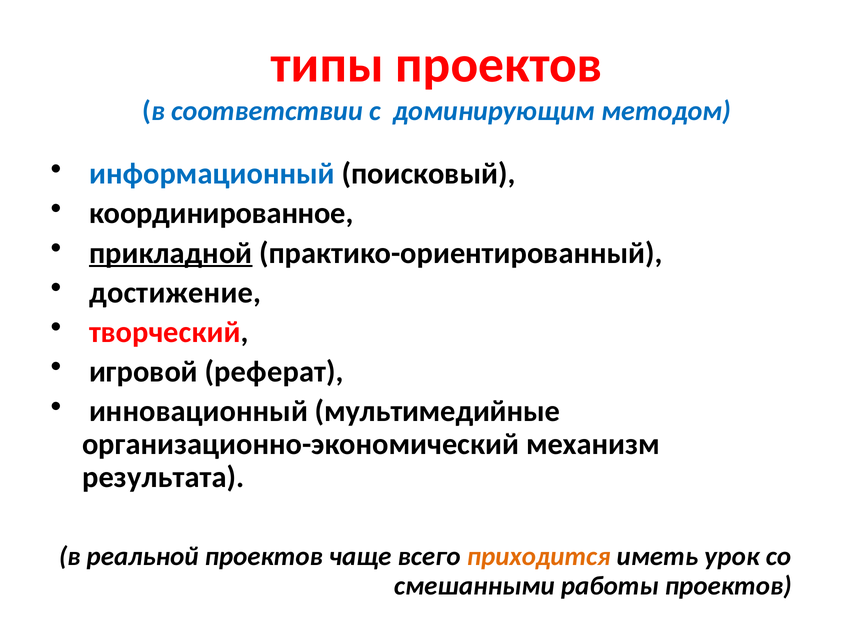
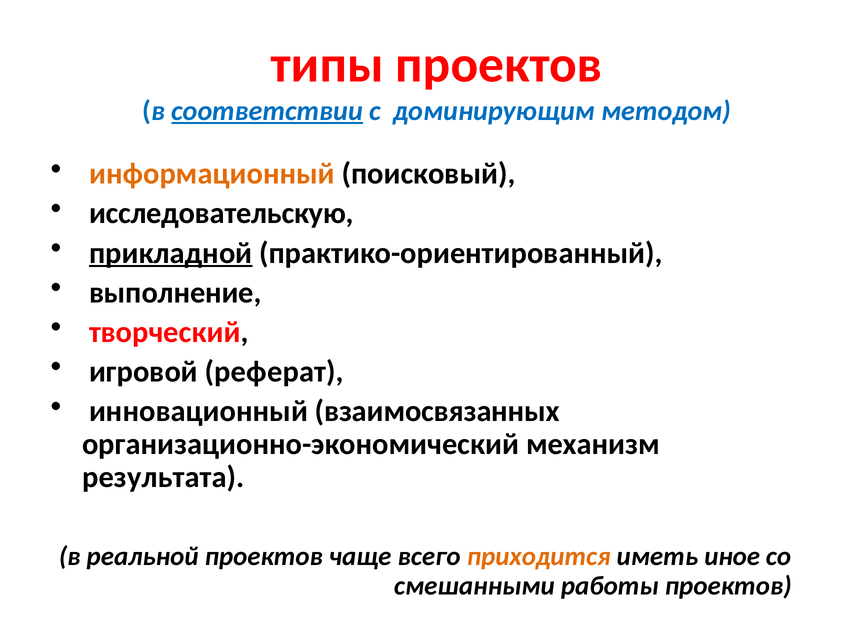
соответствии underline: none -> present (267, 111)
информационный colour: blue -> orange (212, 174)
координированное: координированное -> исследовательскую (221, 213)
достижение: достижение -> выполнение (175, 293)
мультимедийные: мультимедийные -> взаимосвязанных (437, 411)
урок: урок -> иное (732, 557)
